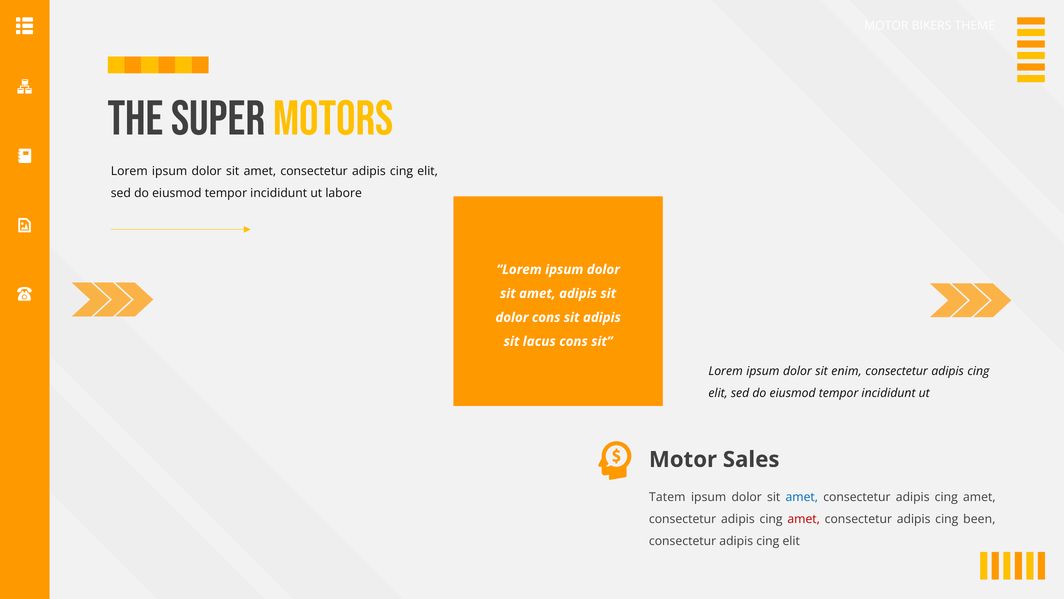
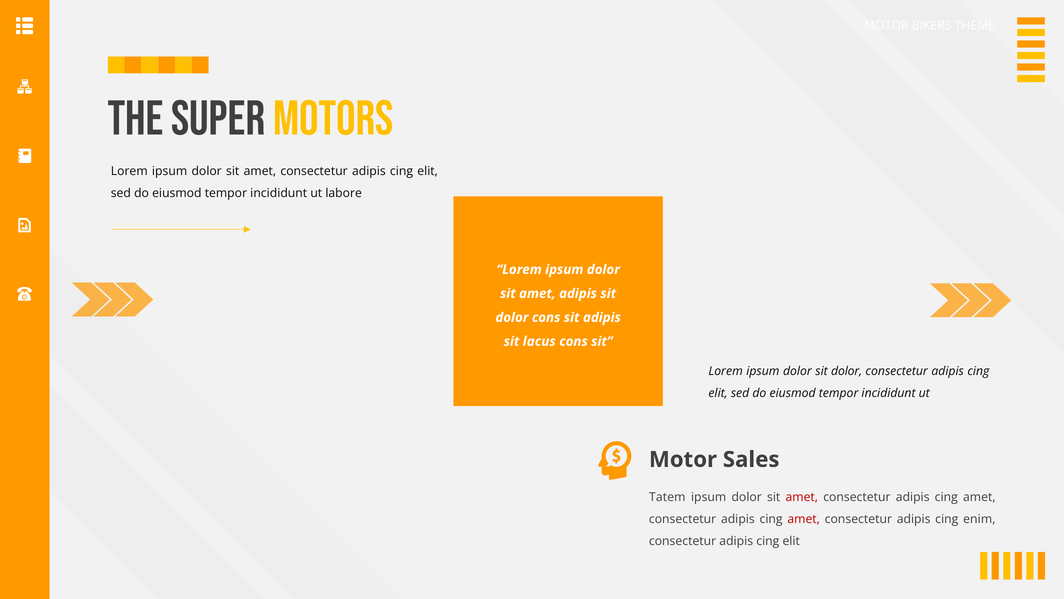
dolor sit enim: enim -> dolor (847, 371)
amet colour: blue -> red (802, 497)
been: been -> enim (979, 519)
